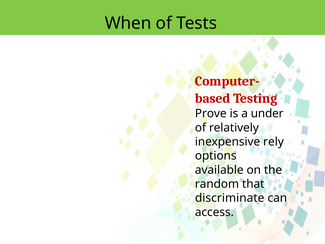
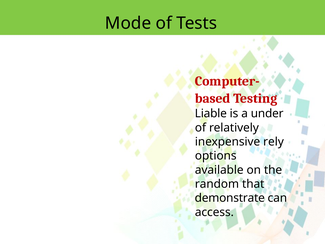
When: When -> Mode (128, 23)
Prove: Prove -> Liable (211, 113)
discriminate: discriminate -> demonstrate (230, 198)
